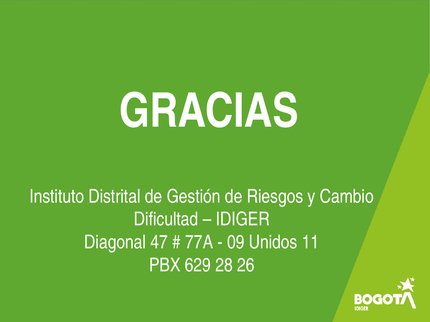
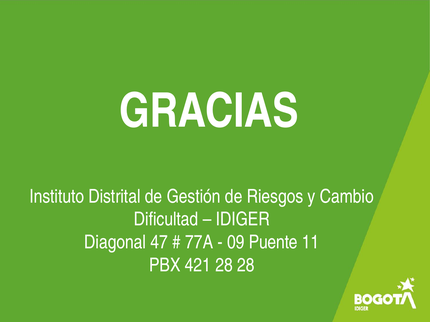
Unidos: Unidos -> Puente (273, 243)
629: 629 -> 421 (198, 266)
28 26: 26 -> 28 (246, 266)
